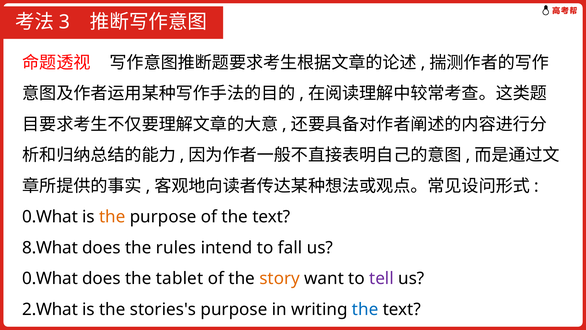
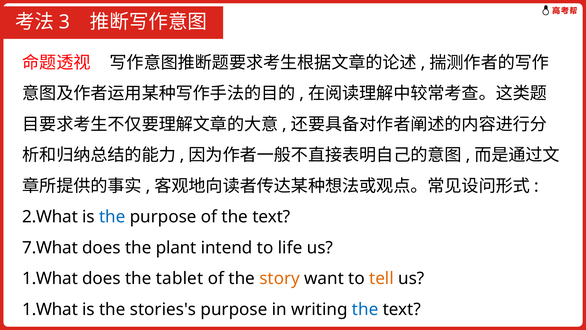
0.What: 0.What -> 2.What (50, 217)
the colour: orange -> blue (112, 217)
8.What: 8.What -> 7.What (50, 247)
rules: rules -> plant (176, 247)
fall: fall -> life (290, 247)
0.What: 0.What -> 1.What (50, 278)
tell colour: purple -> orange (382, 278)
2.What: 2.What -> 1.What (50, 309)
